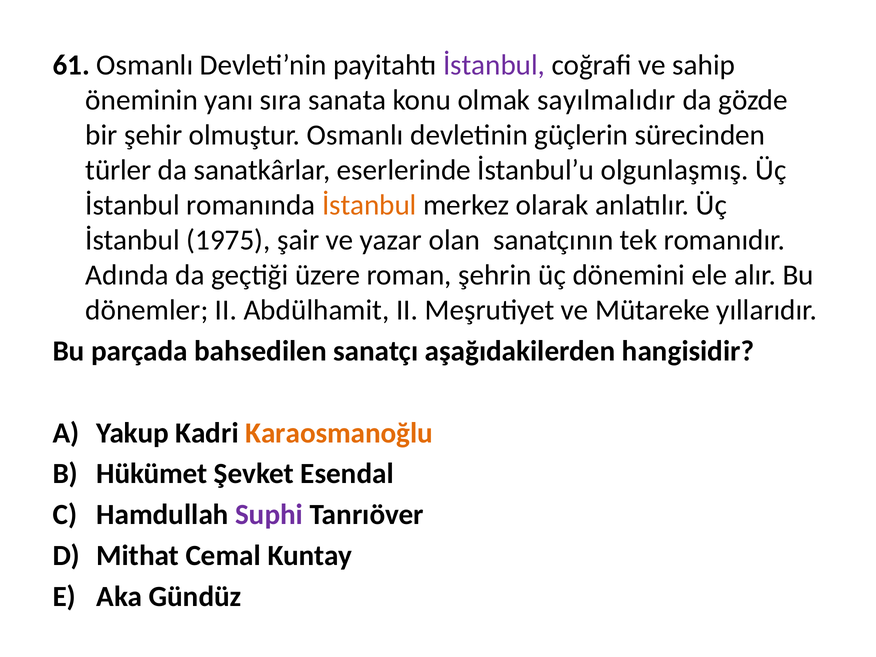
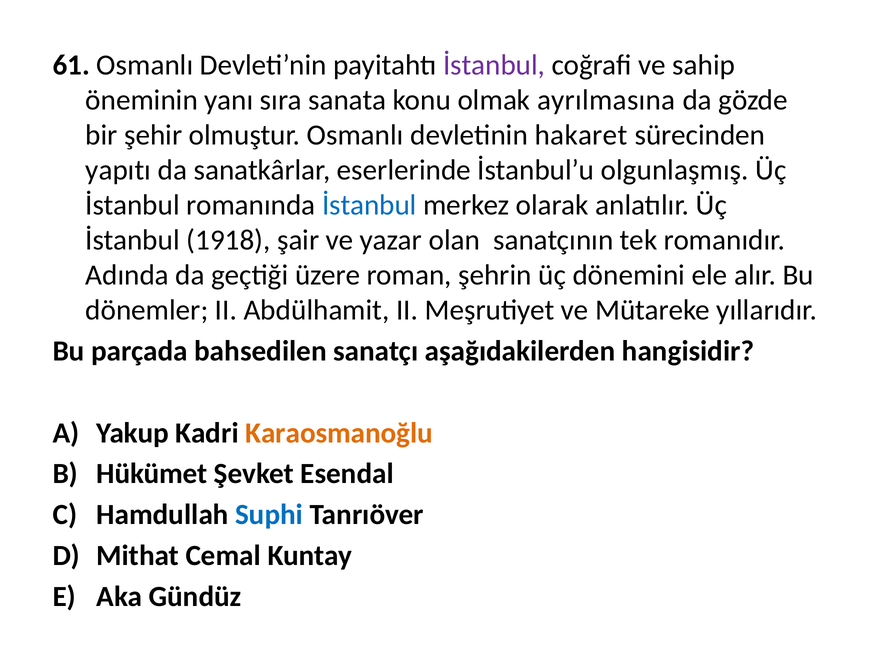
sayılmalıdır: sayılmalıdır -> ayrılmasına (606, 100)
güçlerin: güçlerin -> hakaret (581, 135)
türler: türler -> yapıtı (118, 170)
İstanbul colour: orange -> blue (369, 205)
1975: 1975 -> 1918 (229, 240)
Suphi colour: purple -> blue (269, 515)
